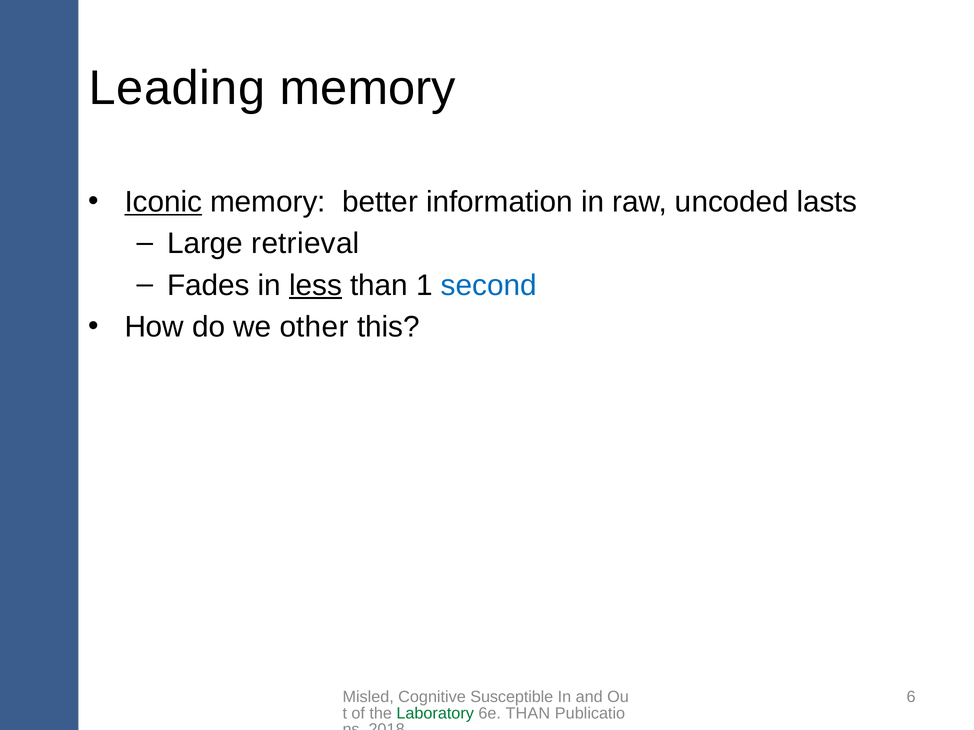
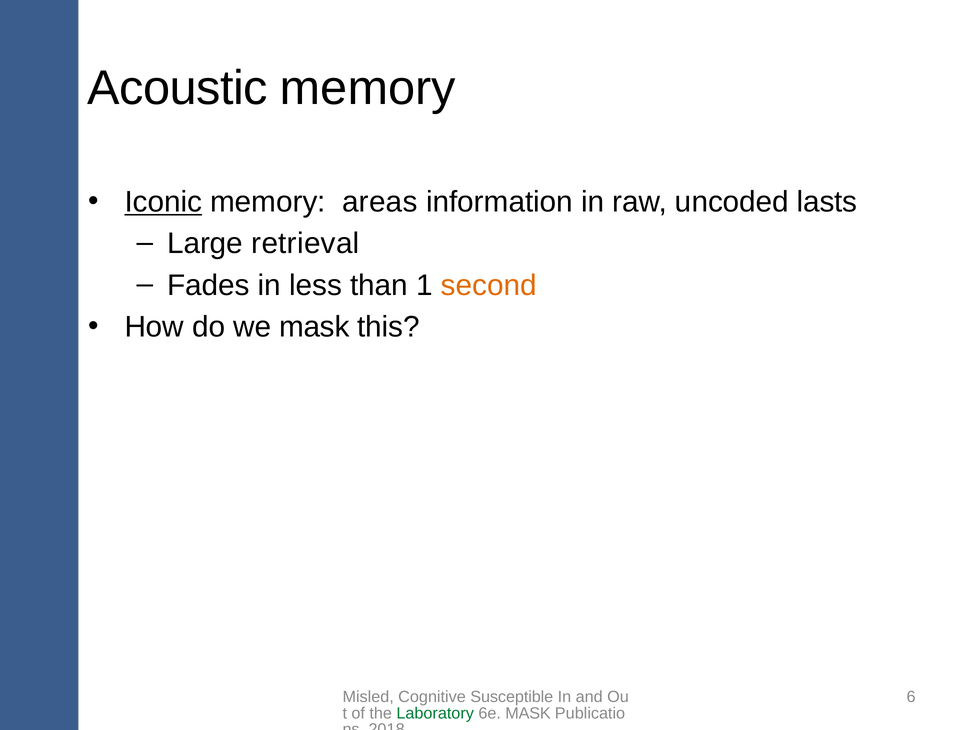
Leading: Leading -> Acoustic (177, 88)
better: better -> areas (380, 202)
less underline: present -> none (316, 285)
second colour: blue -> orange (489, 285)
we other: other -> mask (314, 327)
6e THAN: THAN -> MASK (528, 714)
